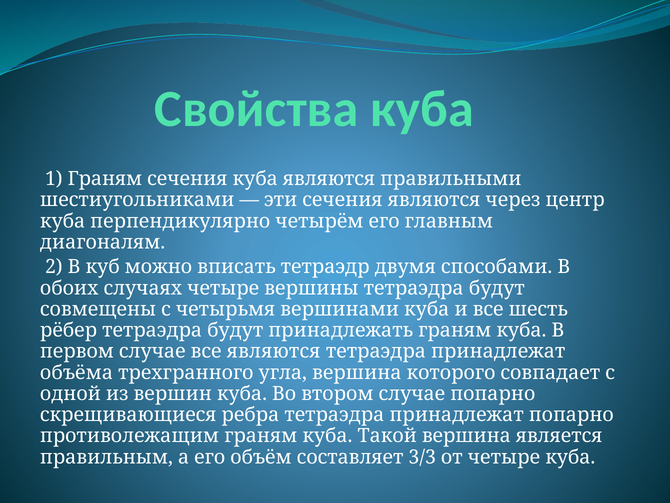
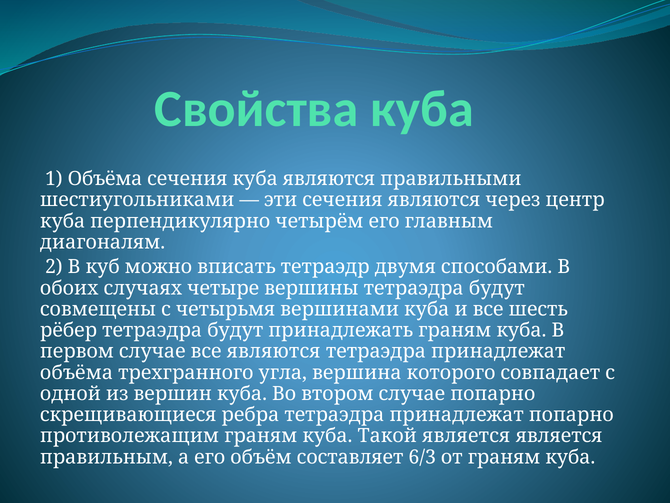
1 Граням: Граням -> Объёма (105, 179)
Такой вершина: вершина -> является (466, 436)
3/3: 3/3 -> 6/3 (422, 457)
от четыре: четыре -> граням (504, 457)
